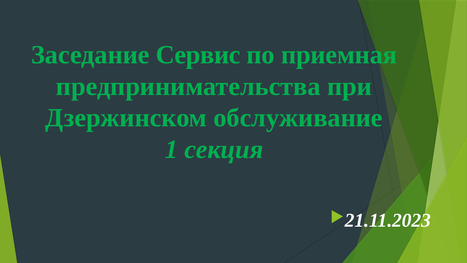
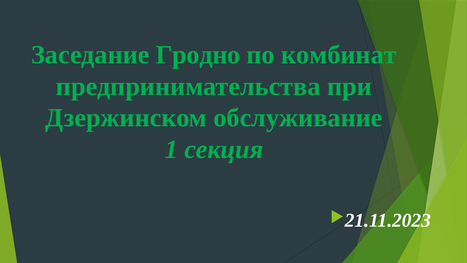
Сервис: Сервис -> Гродно (198, 55)
приемная: приемная -> комбинат (339, 55)
